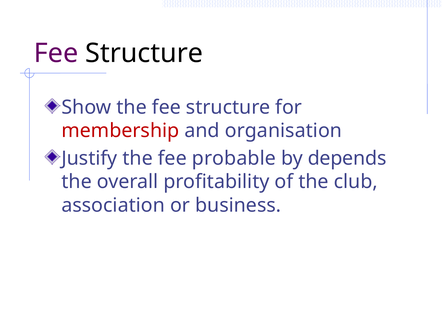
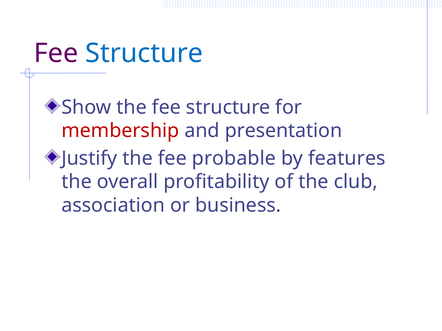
Structure colour: black -> blue (144, 53)
organisation: organisation -> presentation (283, 131)
depends: depends -> features (347, 159)
